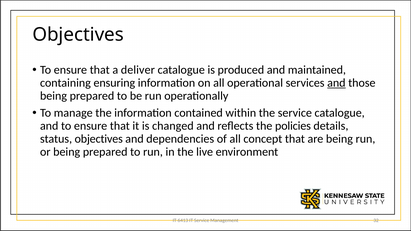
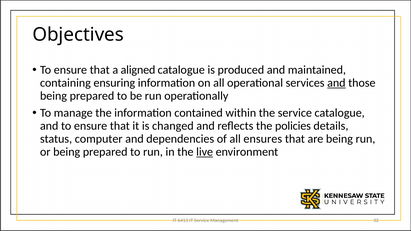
deliver: deliver -> aligned (138, 70)
status objectives: objectives -> computer (99, 139)
concept: concept -> ensures (263, 139)
live underline: none -> present (205, 152)
